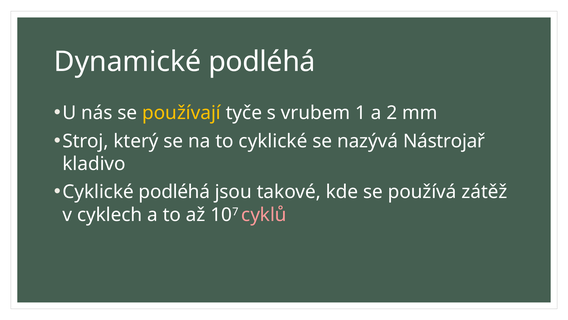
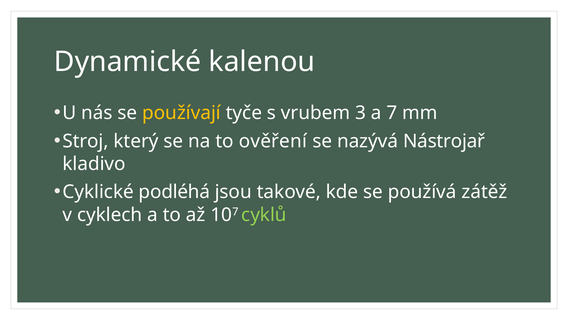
Dynamické podléhá: podléhá -> kalenou (262, 62)
1: 1 -> 3 (360, 113)
2: 2 -> 7 (392, 113)
to cyklické: cyklické -> ověření (273, 141)
cyklů colour: pink -> light green (264, 214)
